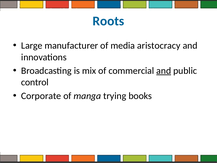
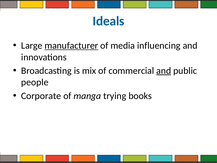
Roots: Roots -> Ideals (109, 21)
manufacturer underline: none -> present (71, 46)
aristocracy: aristocracy -> influencing (159, 46)
control: control -> people (35, 82)
